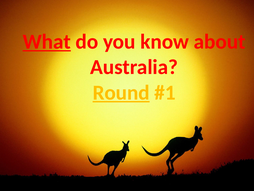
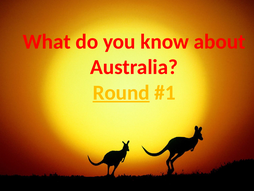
What underline: present -> none (47, 42)
